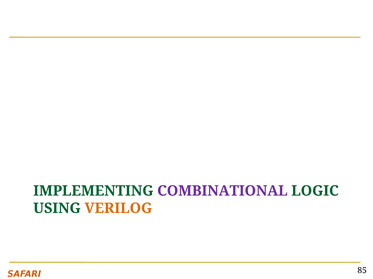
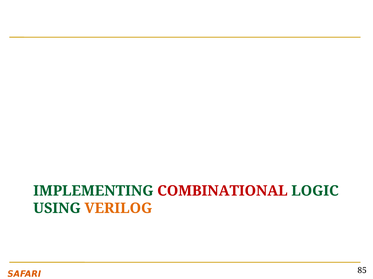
COMBINATIONAL colour: purple -> red (222, 191)
